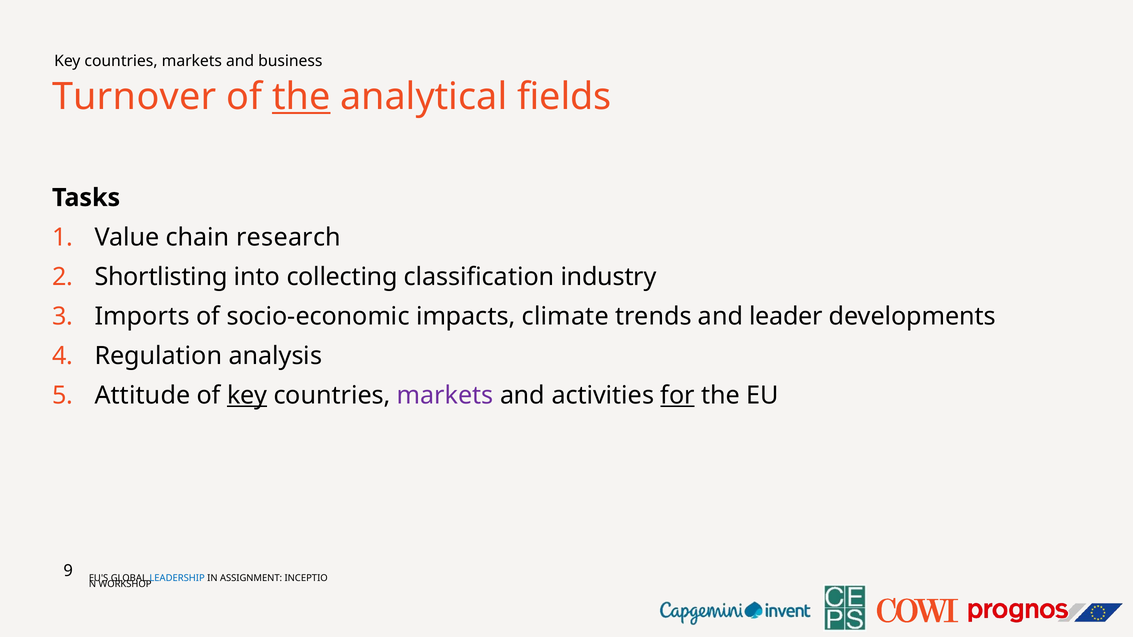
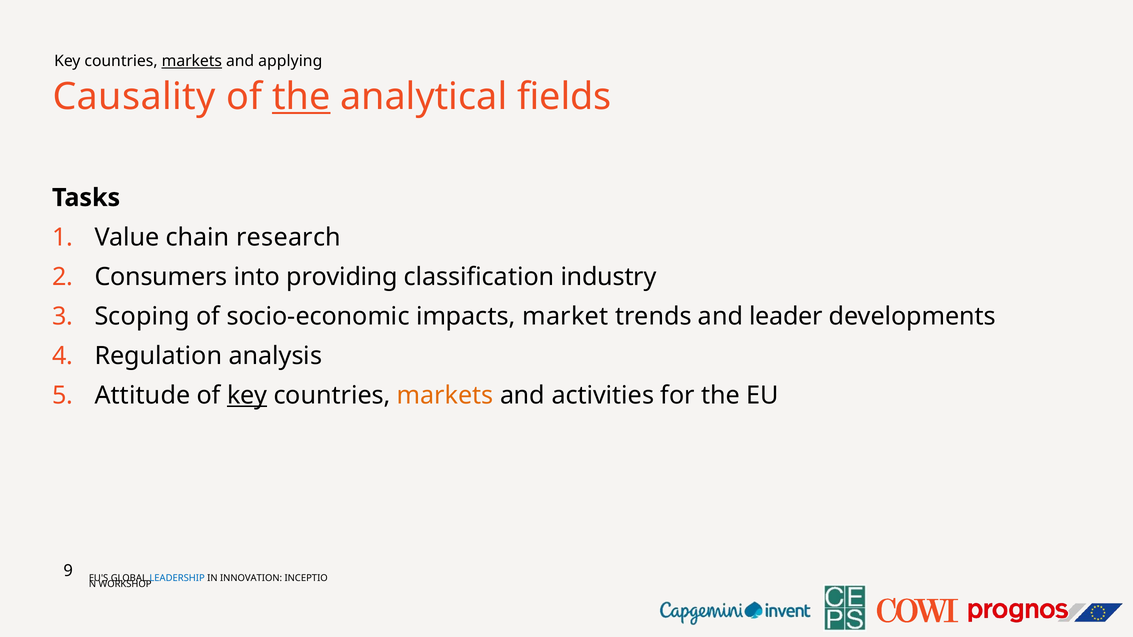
markets underline: none -> present (192, 61)
business: business -> applying (290, 61)
Turnover: Turnover -> Causality (134, 97)
Shortlisting: Shortlisting -> Consumers (161, 277)
collecting: collecting -> providing (342, 277)
Imports: Imports -> Scoping (142, 317)
climate: climate -> market (565, 317)
markets colour: purple -> orange (445, 396)
for underline: present -> none (678, 396)
ASSIGNMENT: ASSIGNMENT -> INNOVATION (251, 578)
